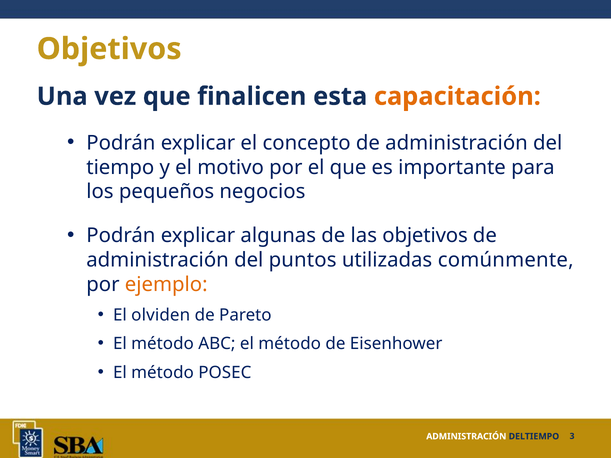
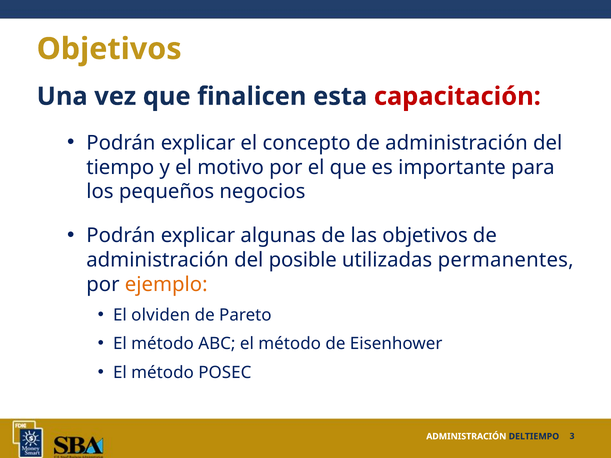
capacitación colour: orange -> red (457, 96)
puntos: puntos -> posible (303, 260)
comúnmente: comúnmente -> permanentes (506, 260)
